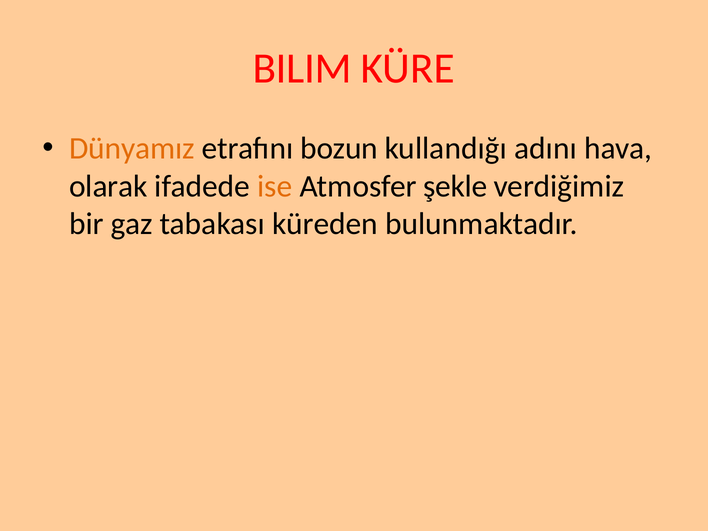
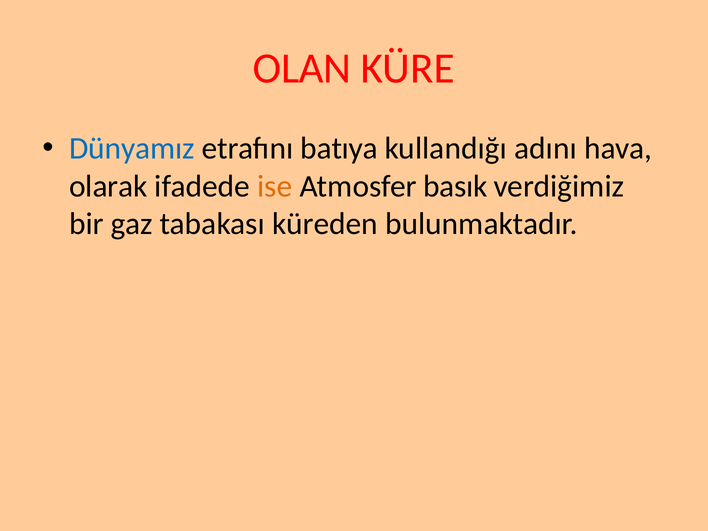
BILIM: BILIM -> OLAN (302, 69)
Dünyamız colour: orange -> blue (132, 149)
bozun: bozun -> batıya (339, 149)
şekle: şekle -> basık (455, 186)
